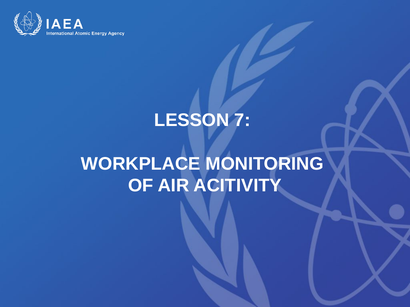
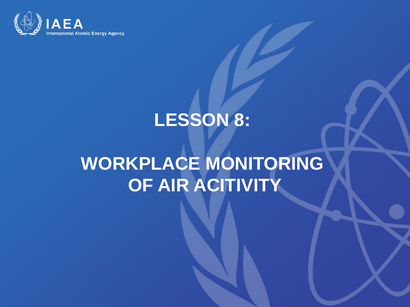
7: 7 -> 8 (242, 120)
